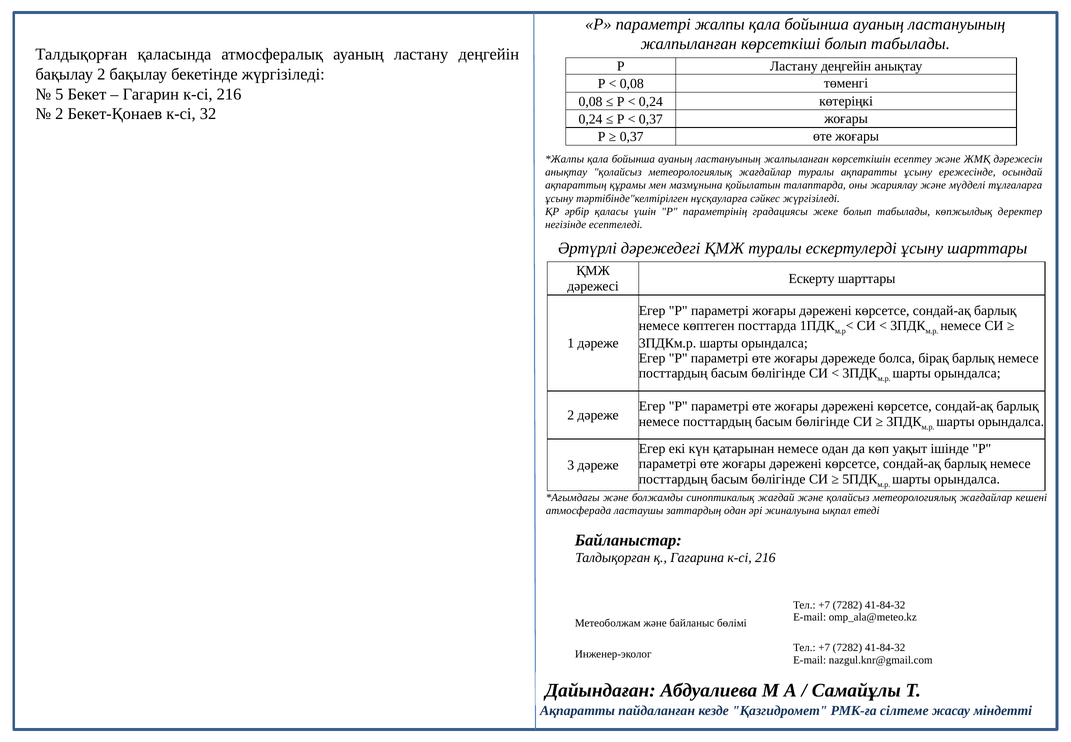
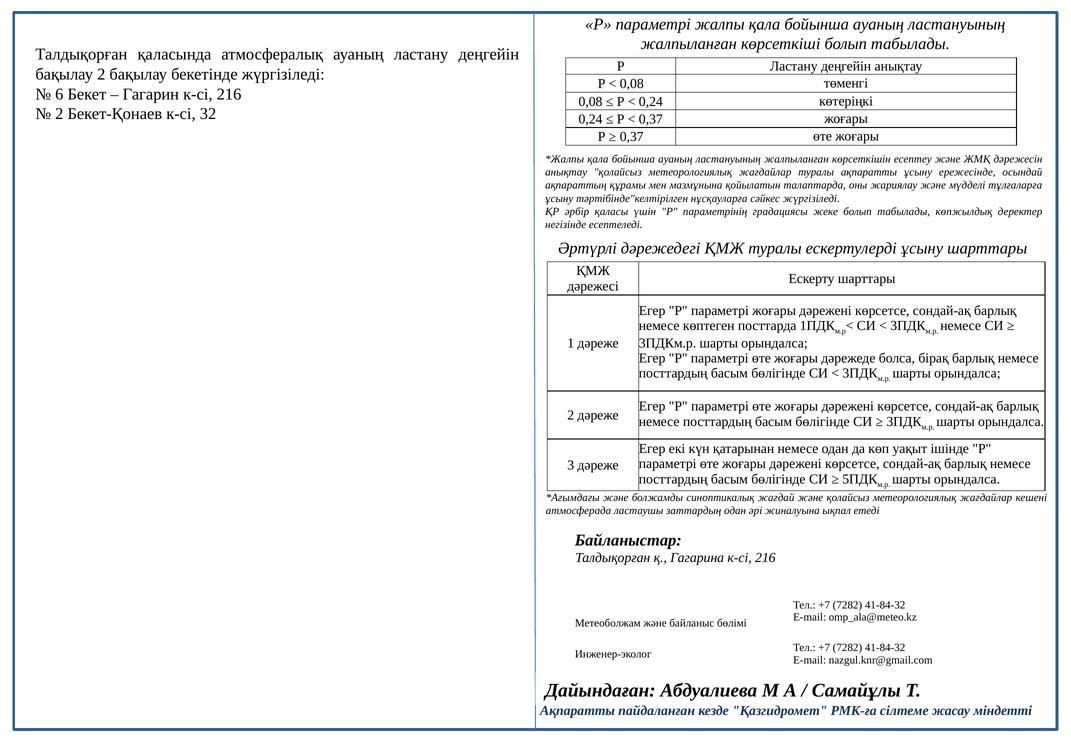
5: 5 -> 6 (59, 94)
